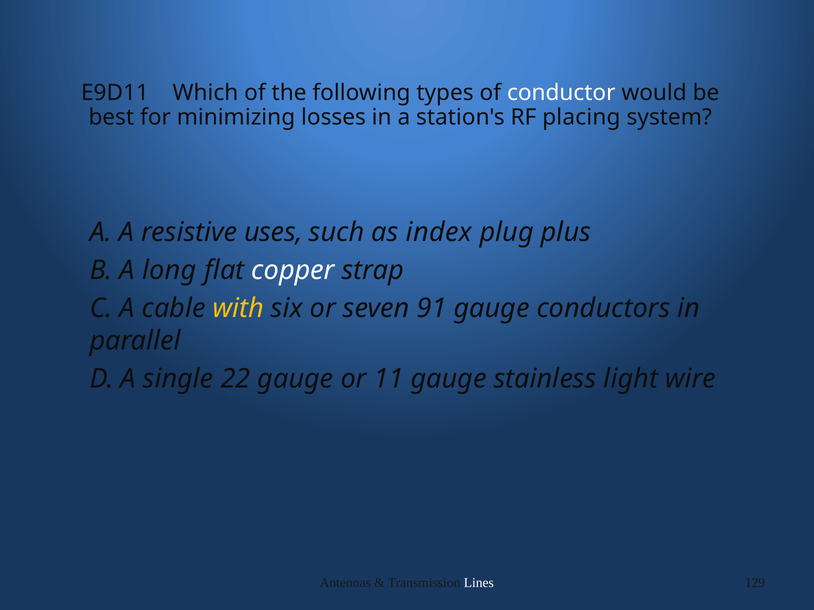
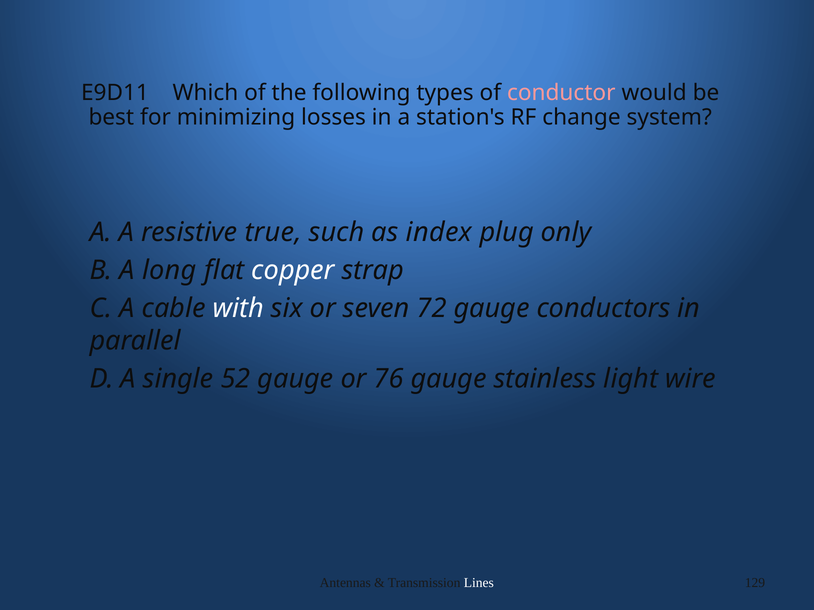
conductor colour: white -> pink (561, 93)
placing: placing -> change (581, 117)
uses: uses -> true (273, 233)
plus: plus -> only (566, 233)
with colour: yellow -> white (238, 309)
91: 91 -> 72 (432, 309)
22: 22 -> 52 (235, 379)
11: 11 -> 76 (389, 379)
